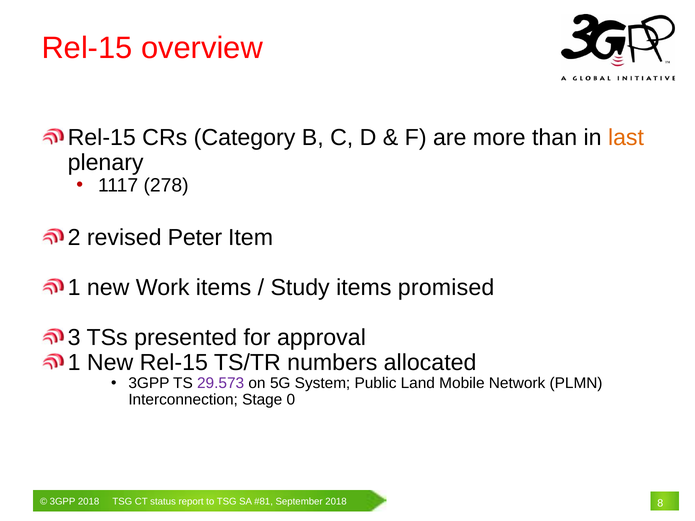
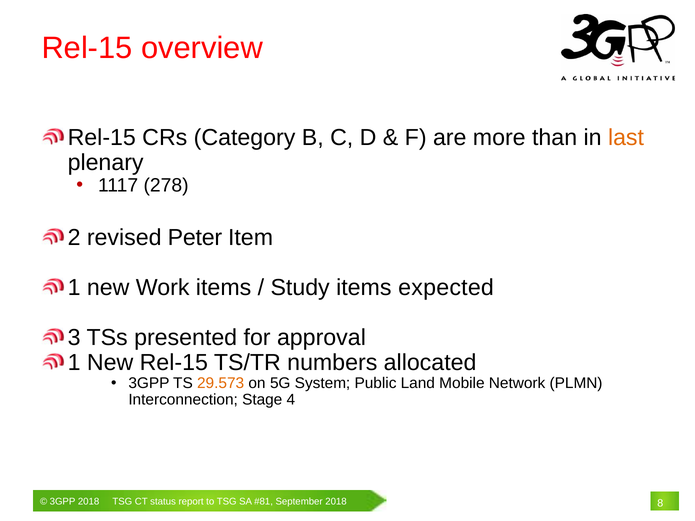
promised: promised -> expected (446, 288)
29.573 colour: purple -> orange (221, 383)
0: 0 -> 4 (291, 400)
